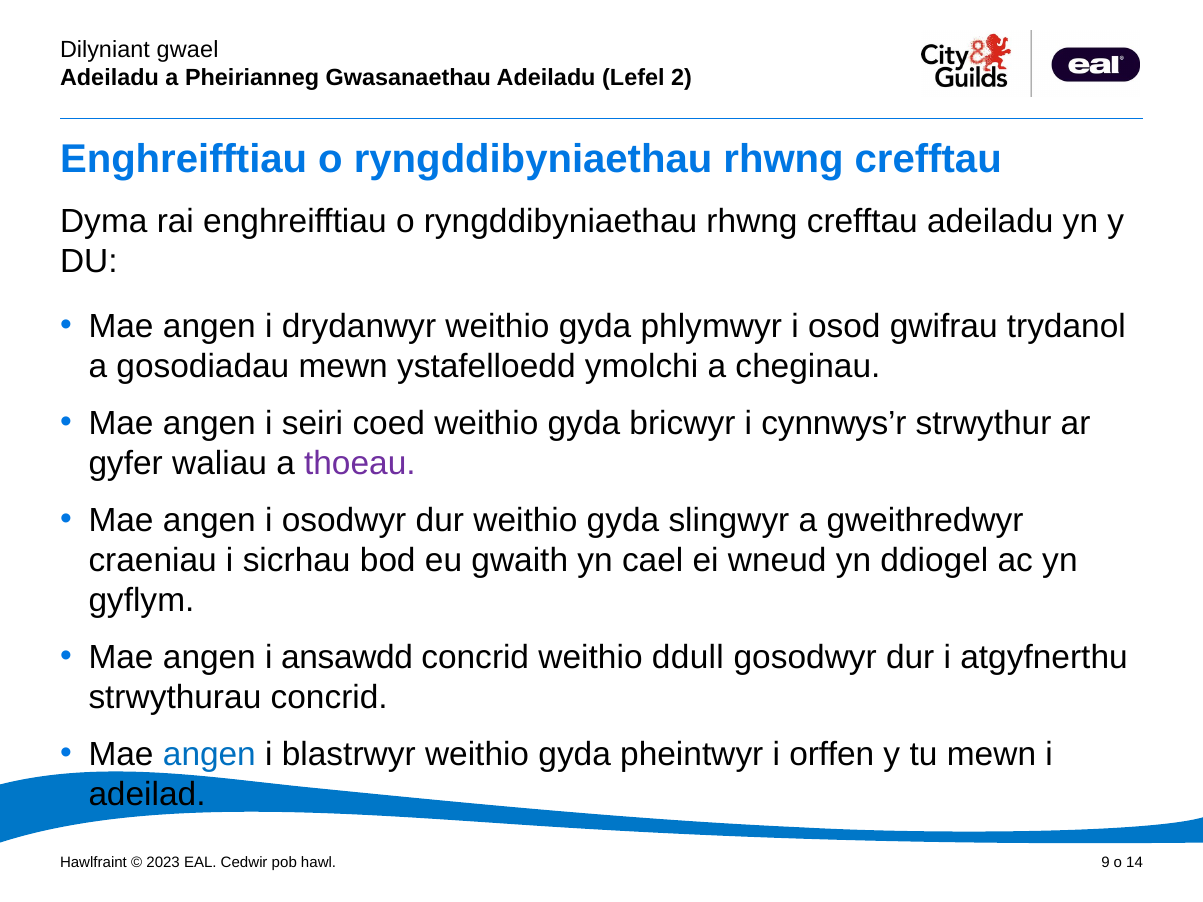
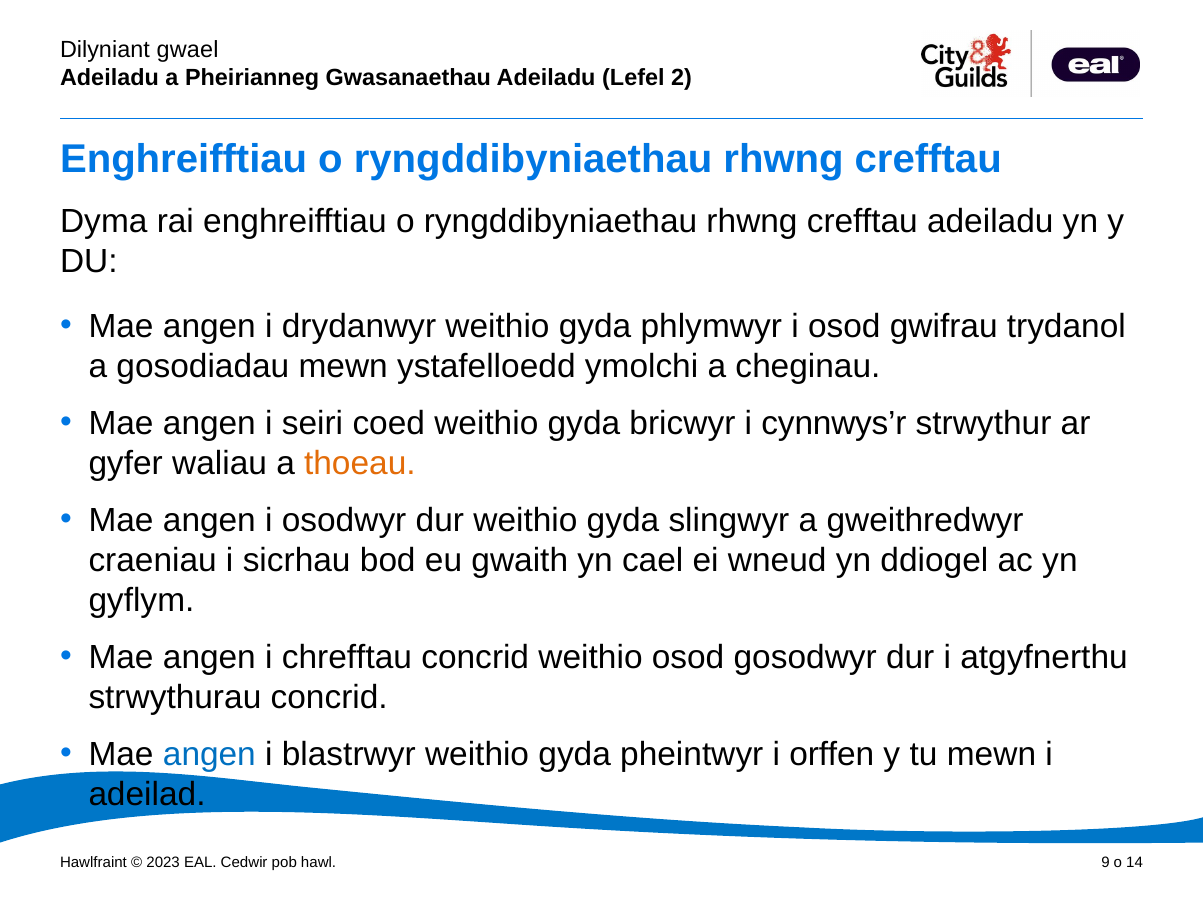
thoeau colour: purple -> orange (360, 464)
ansawdd: ansawdd -> chrefftau (347, 657)
weithio ddull: ddull -> osod (688, 657)
